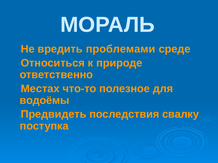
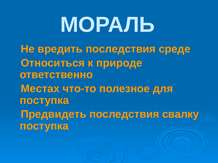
вредить проблемами: проблемами -> последствия (121, 49)
водоёмы: водоёмы -> поступка (44, 101)
